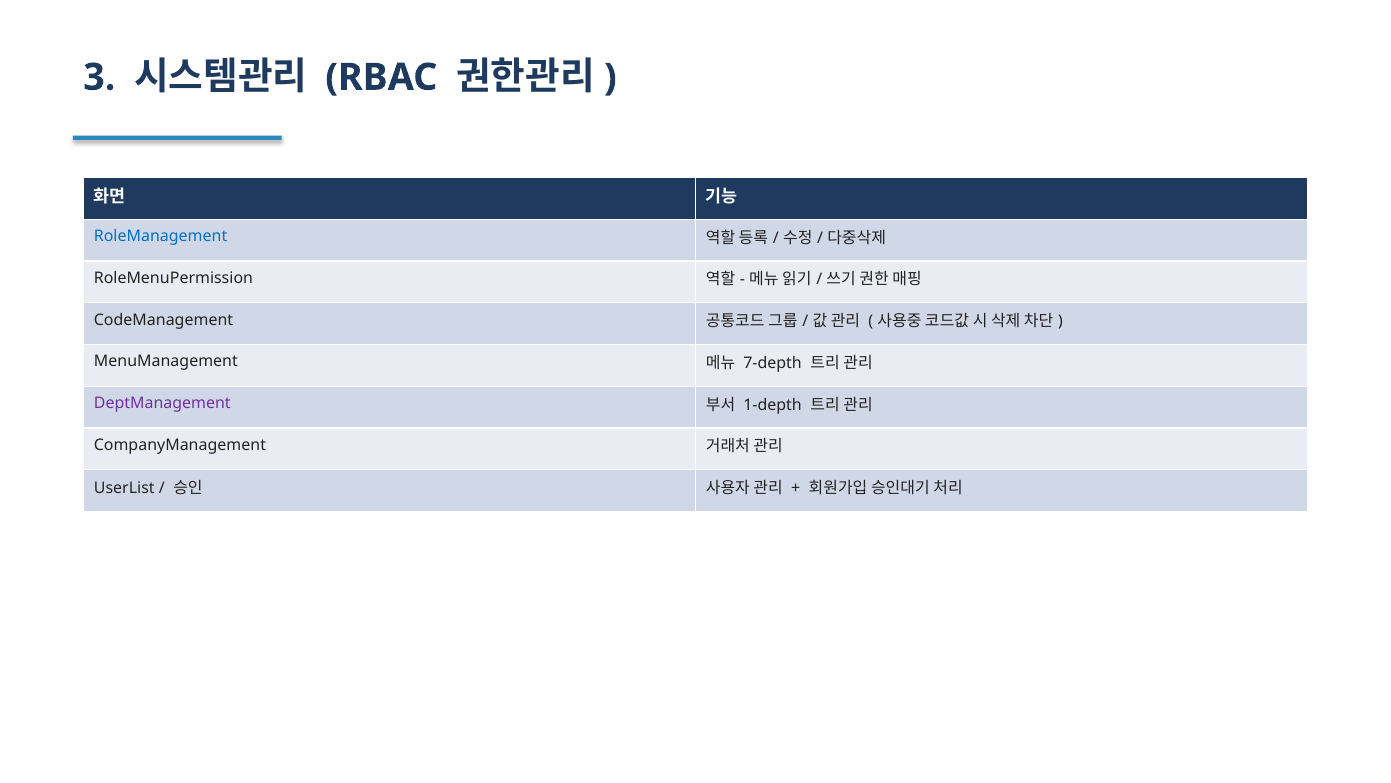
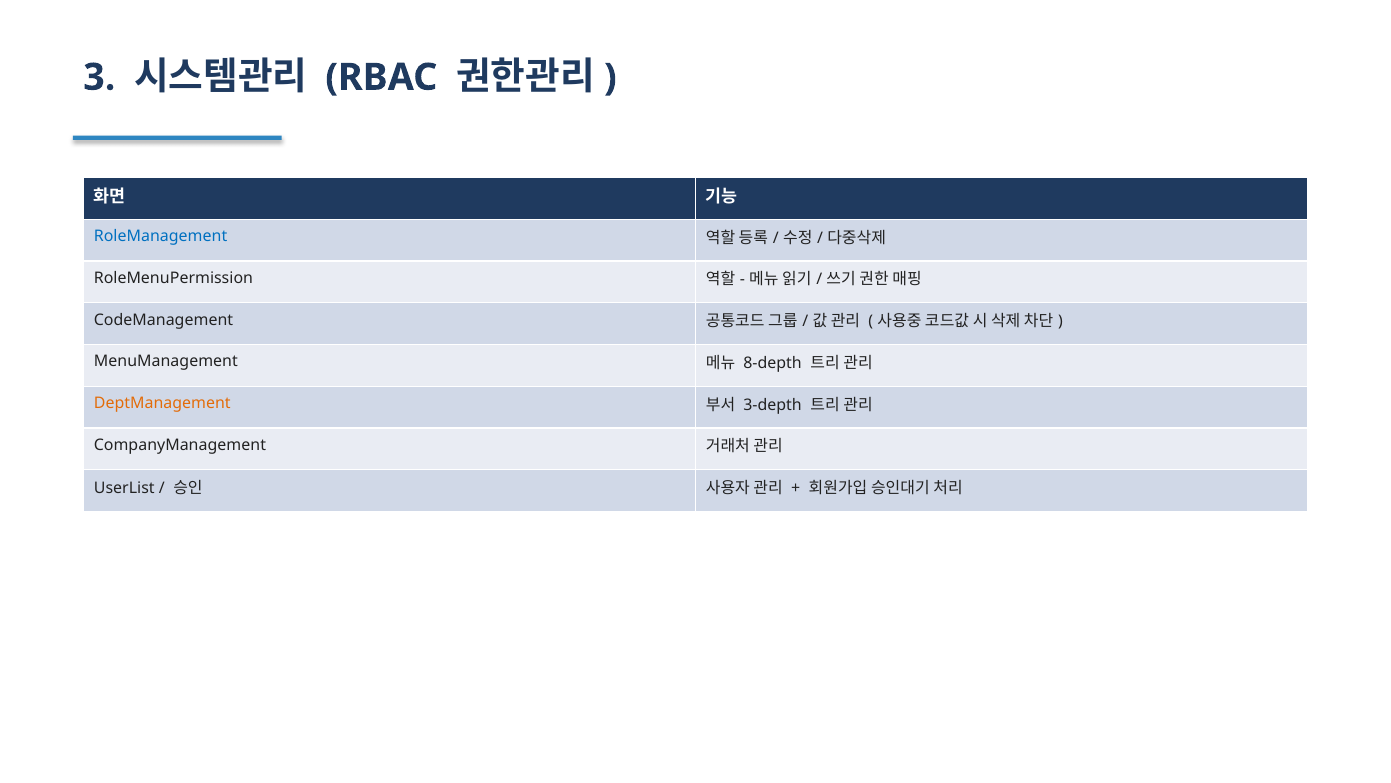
7-depth: 7-depth -> 8-depth (773, 363)
DeptManagement colour: purple -> orange (162, 403)
1-depth: 1-depth -> 3-depth (773, 405)
